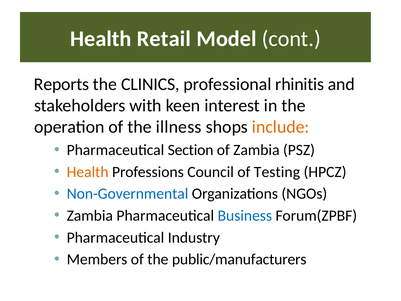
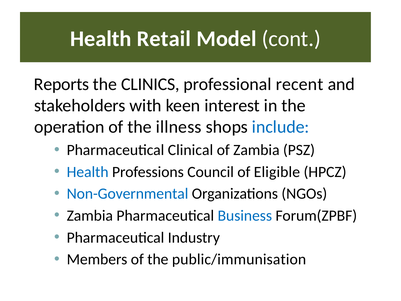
rhinitis: rhinitis -> recent (300, 84)
include colour: orange -> blue (281, 127)
Section: Section -> Clinical (190, 150)
Health colour: orange -> blue (88, 172)
Testing: Testing -> Eligible (277, 172)
public/manufacturers: public/manufacturers -> public/immunisation (239, 259)
